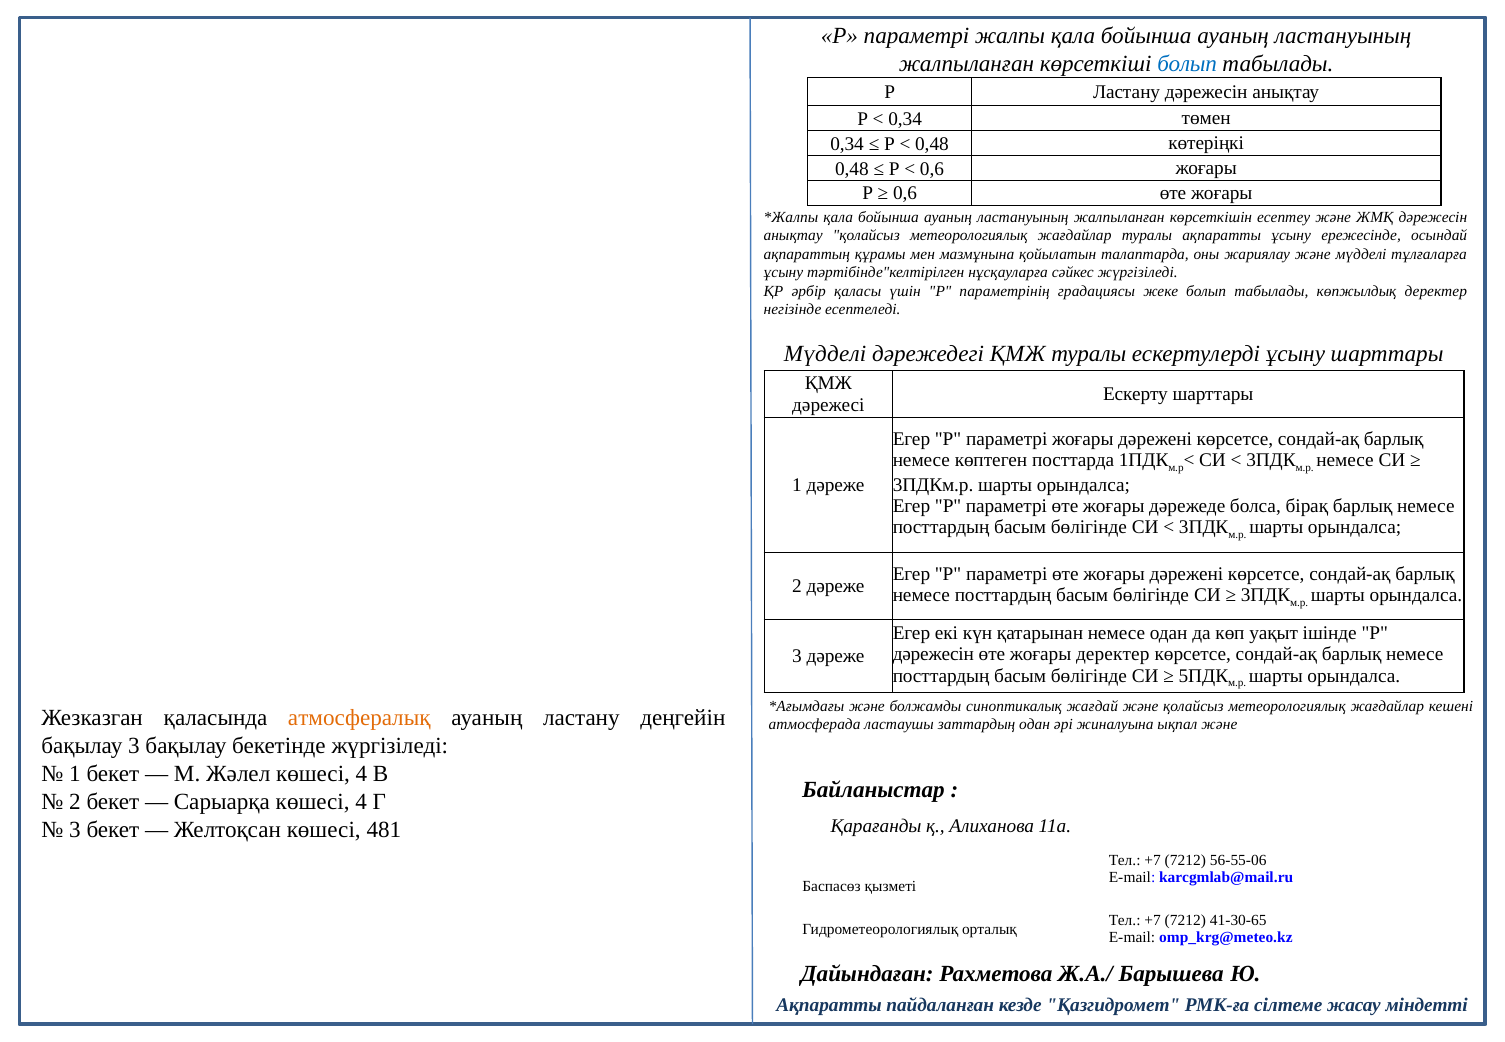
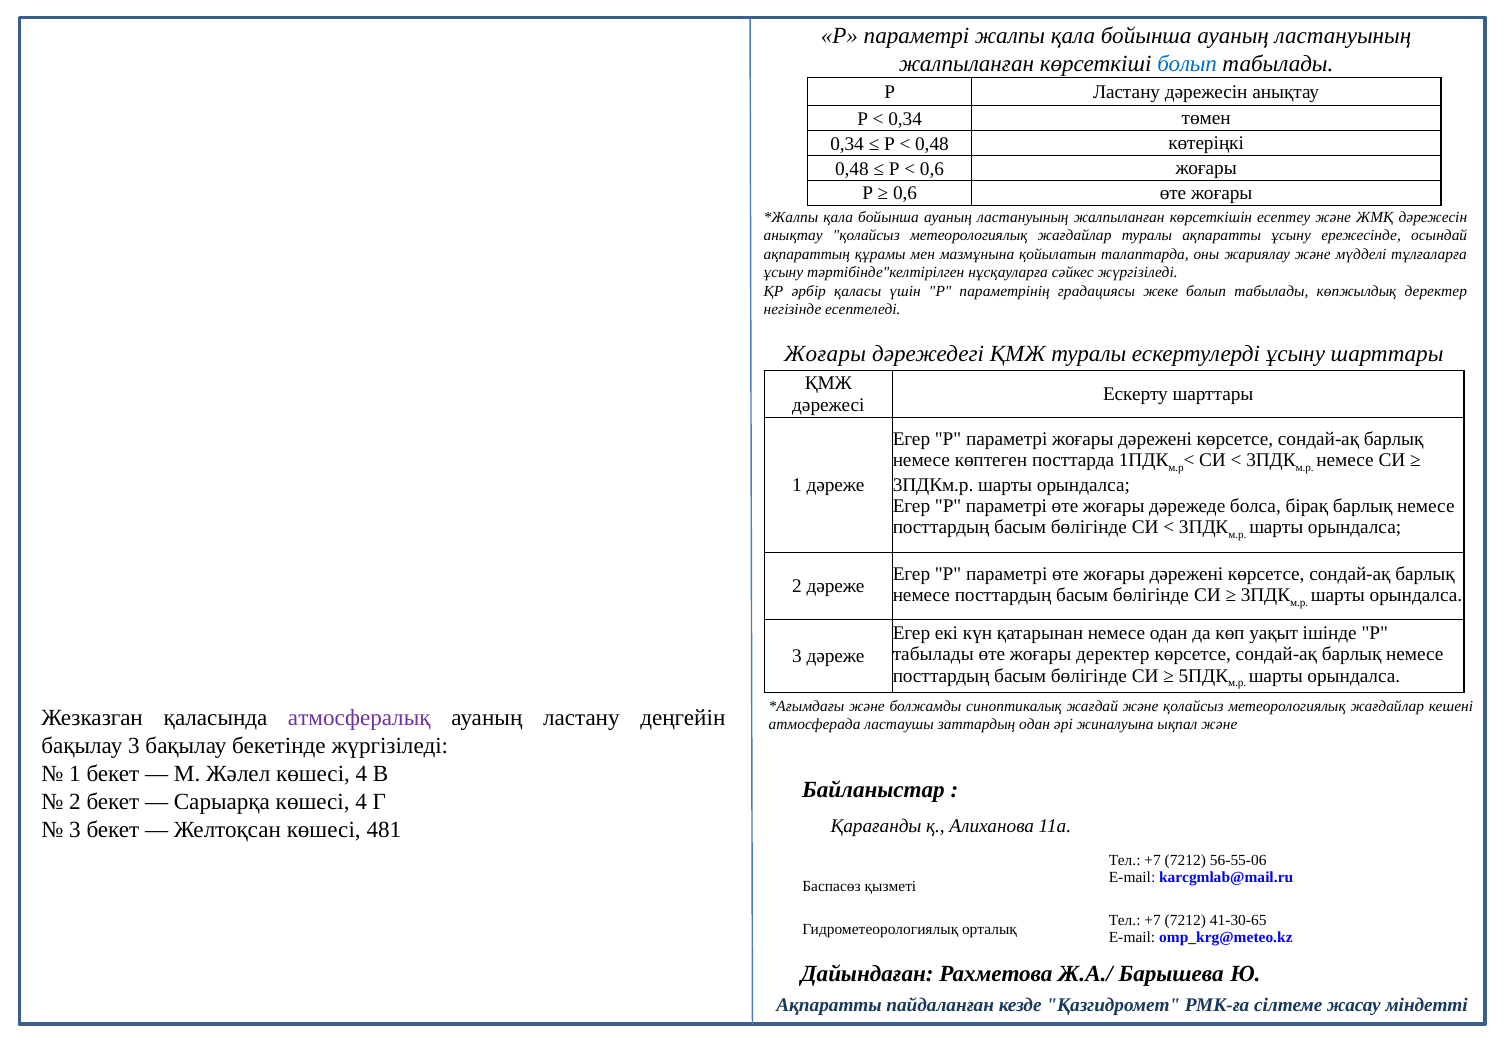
Мүдделі: Мүдделі -> Жоғары (825, 354)
дәрежесін: дәрежесін -> табылады (933, 654)
атмосфералық colour: orange -> purple (359, 718)
